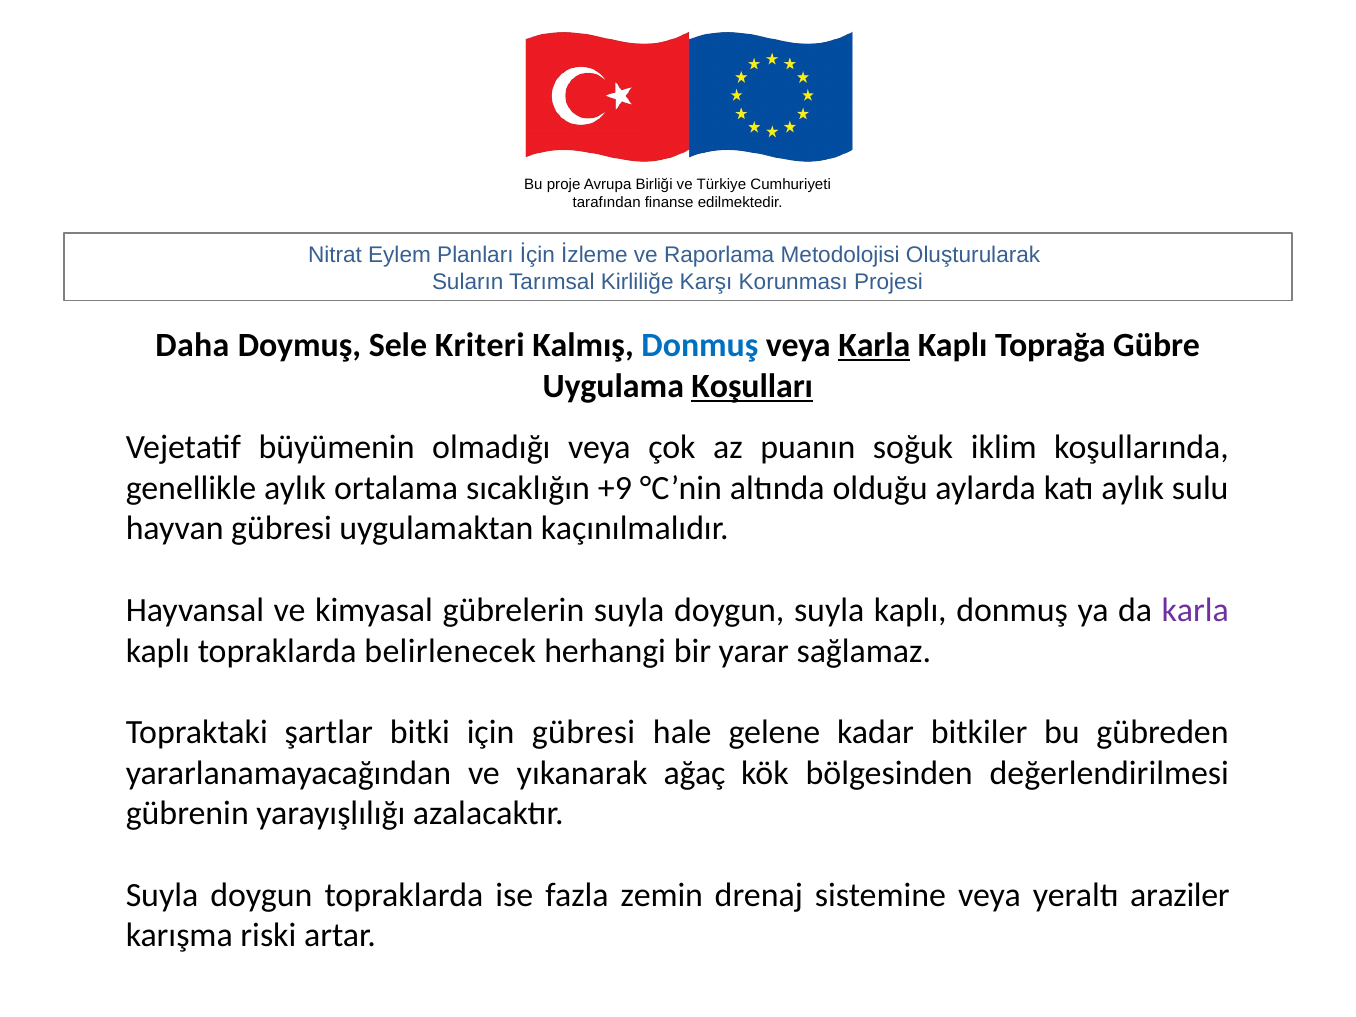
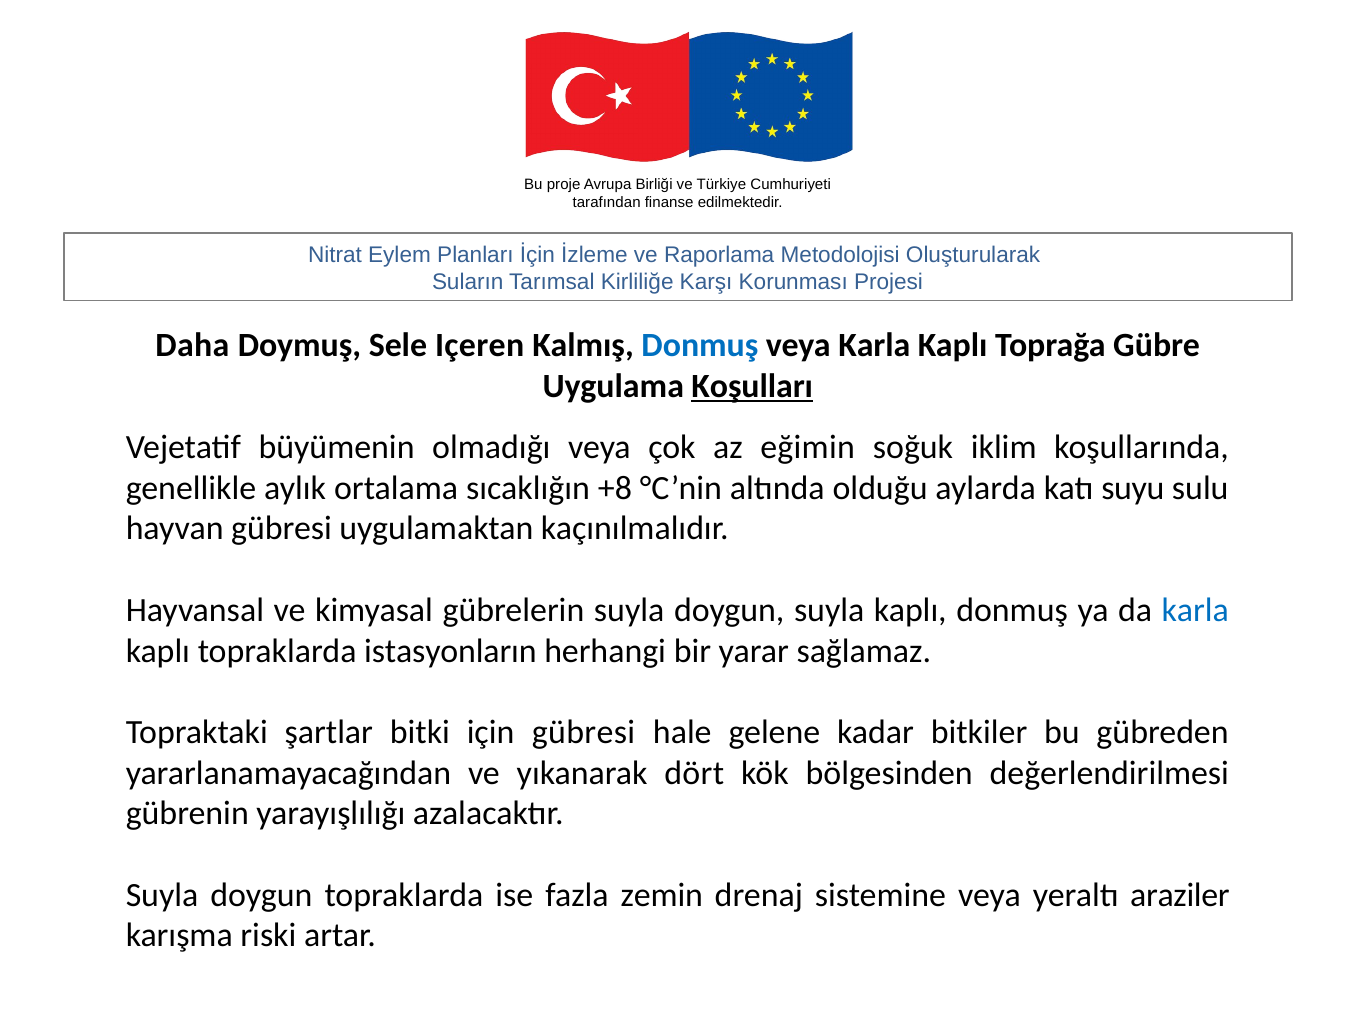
Kriteri: Kriteri -> Içeren (480, 346)
Karla underline: present -> none (874, 346)
puanın: puanın -> eğimin (808, 447)
+9: +9 -> +8 (615, 488)
katı aylık: aylık -> suyu (1133, 488)
karla colour: purple -> blue (1195, 610)
belirlenecek: belirlenecek -> istasyonların (450, 651)
ağaç: ağaç -> dört (694, 773)
